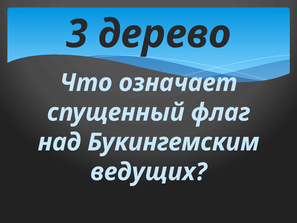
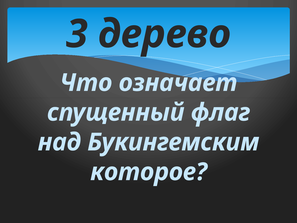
ведущих: ведущих -> которое (149, 172)
